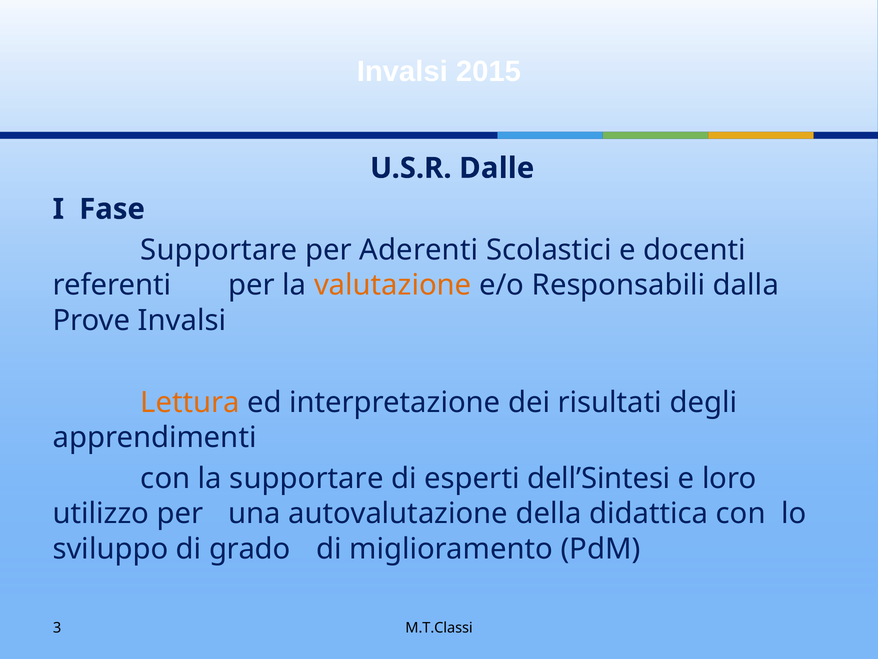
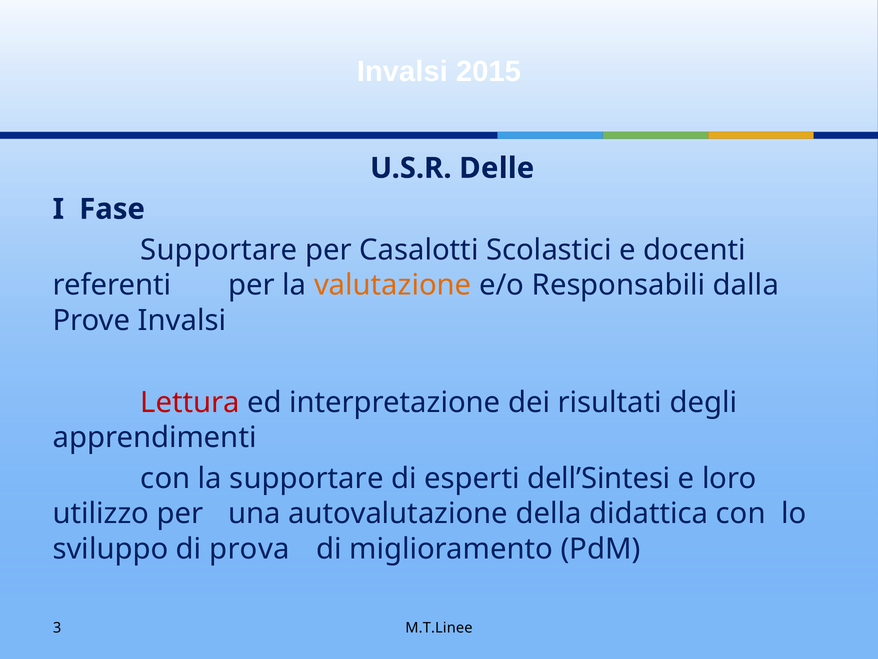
Dalle: Dalle -> Delle (497, 168)
Aderenti: Aderenti -> Casalotti (419, 250)
Lettura colour: orange -> red (190, 402)
grado: grado -> prova (249, 548)
M.T.Classi: M.T.Classi -> M.T.Linee (439, 628)
